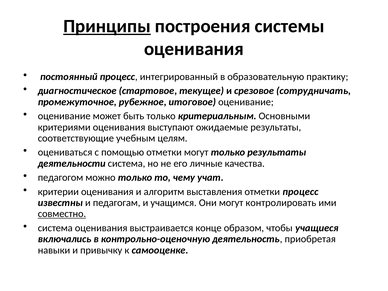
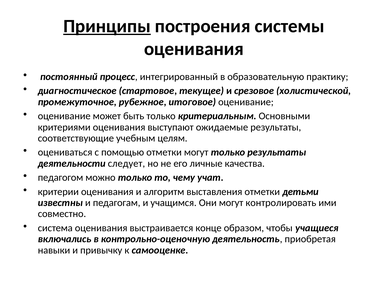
сотрудничать: сотрудничать -> холистической (314, 91)
деятельности система: система -> следует (126, 163)
отметки процесс: процесс -> детьми (301, 192)
совместно underline: present -> none (62, 214)
